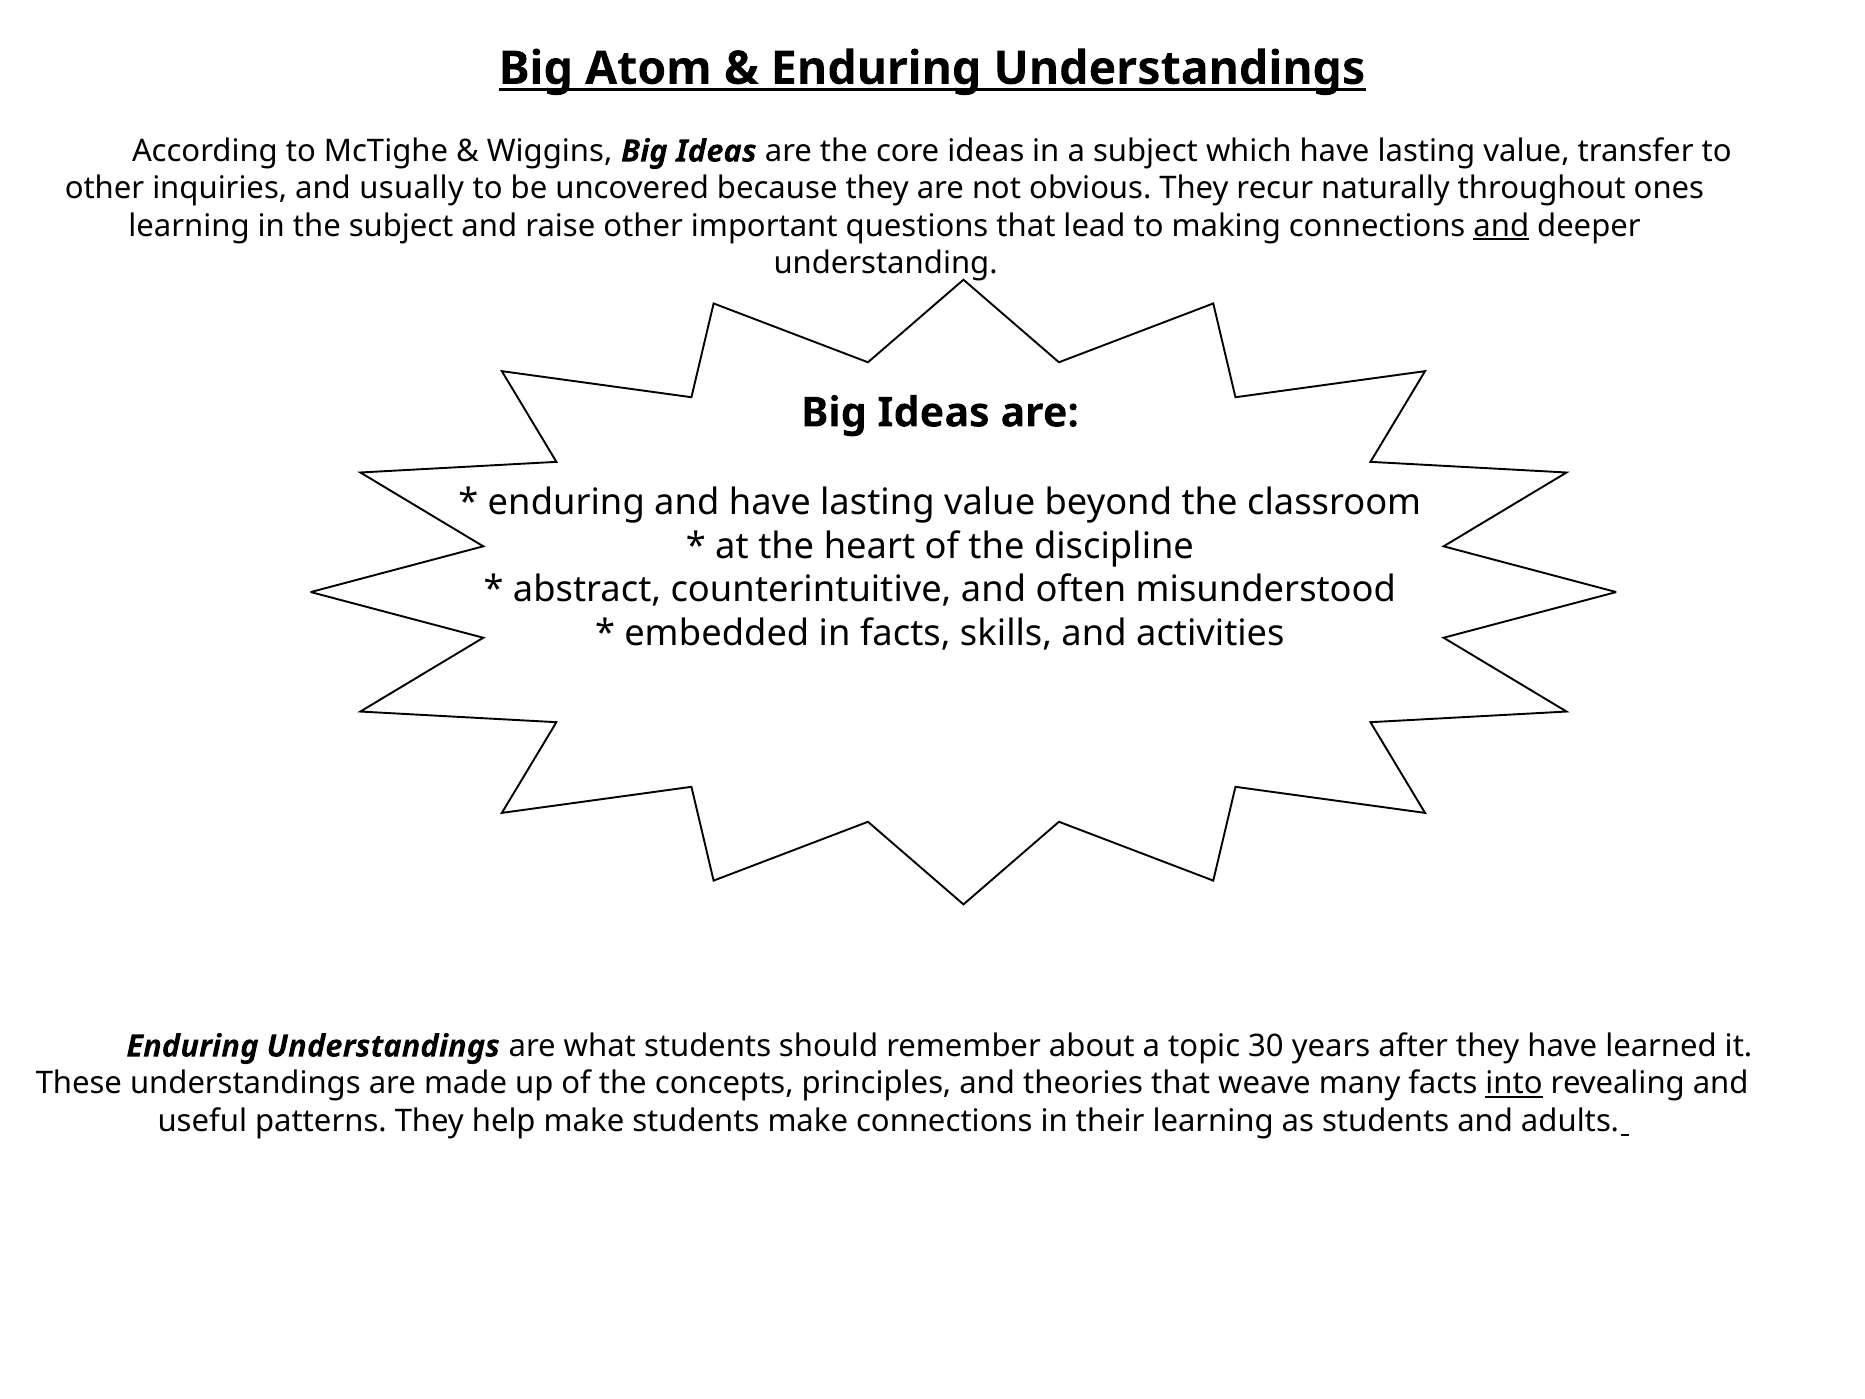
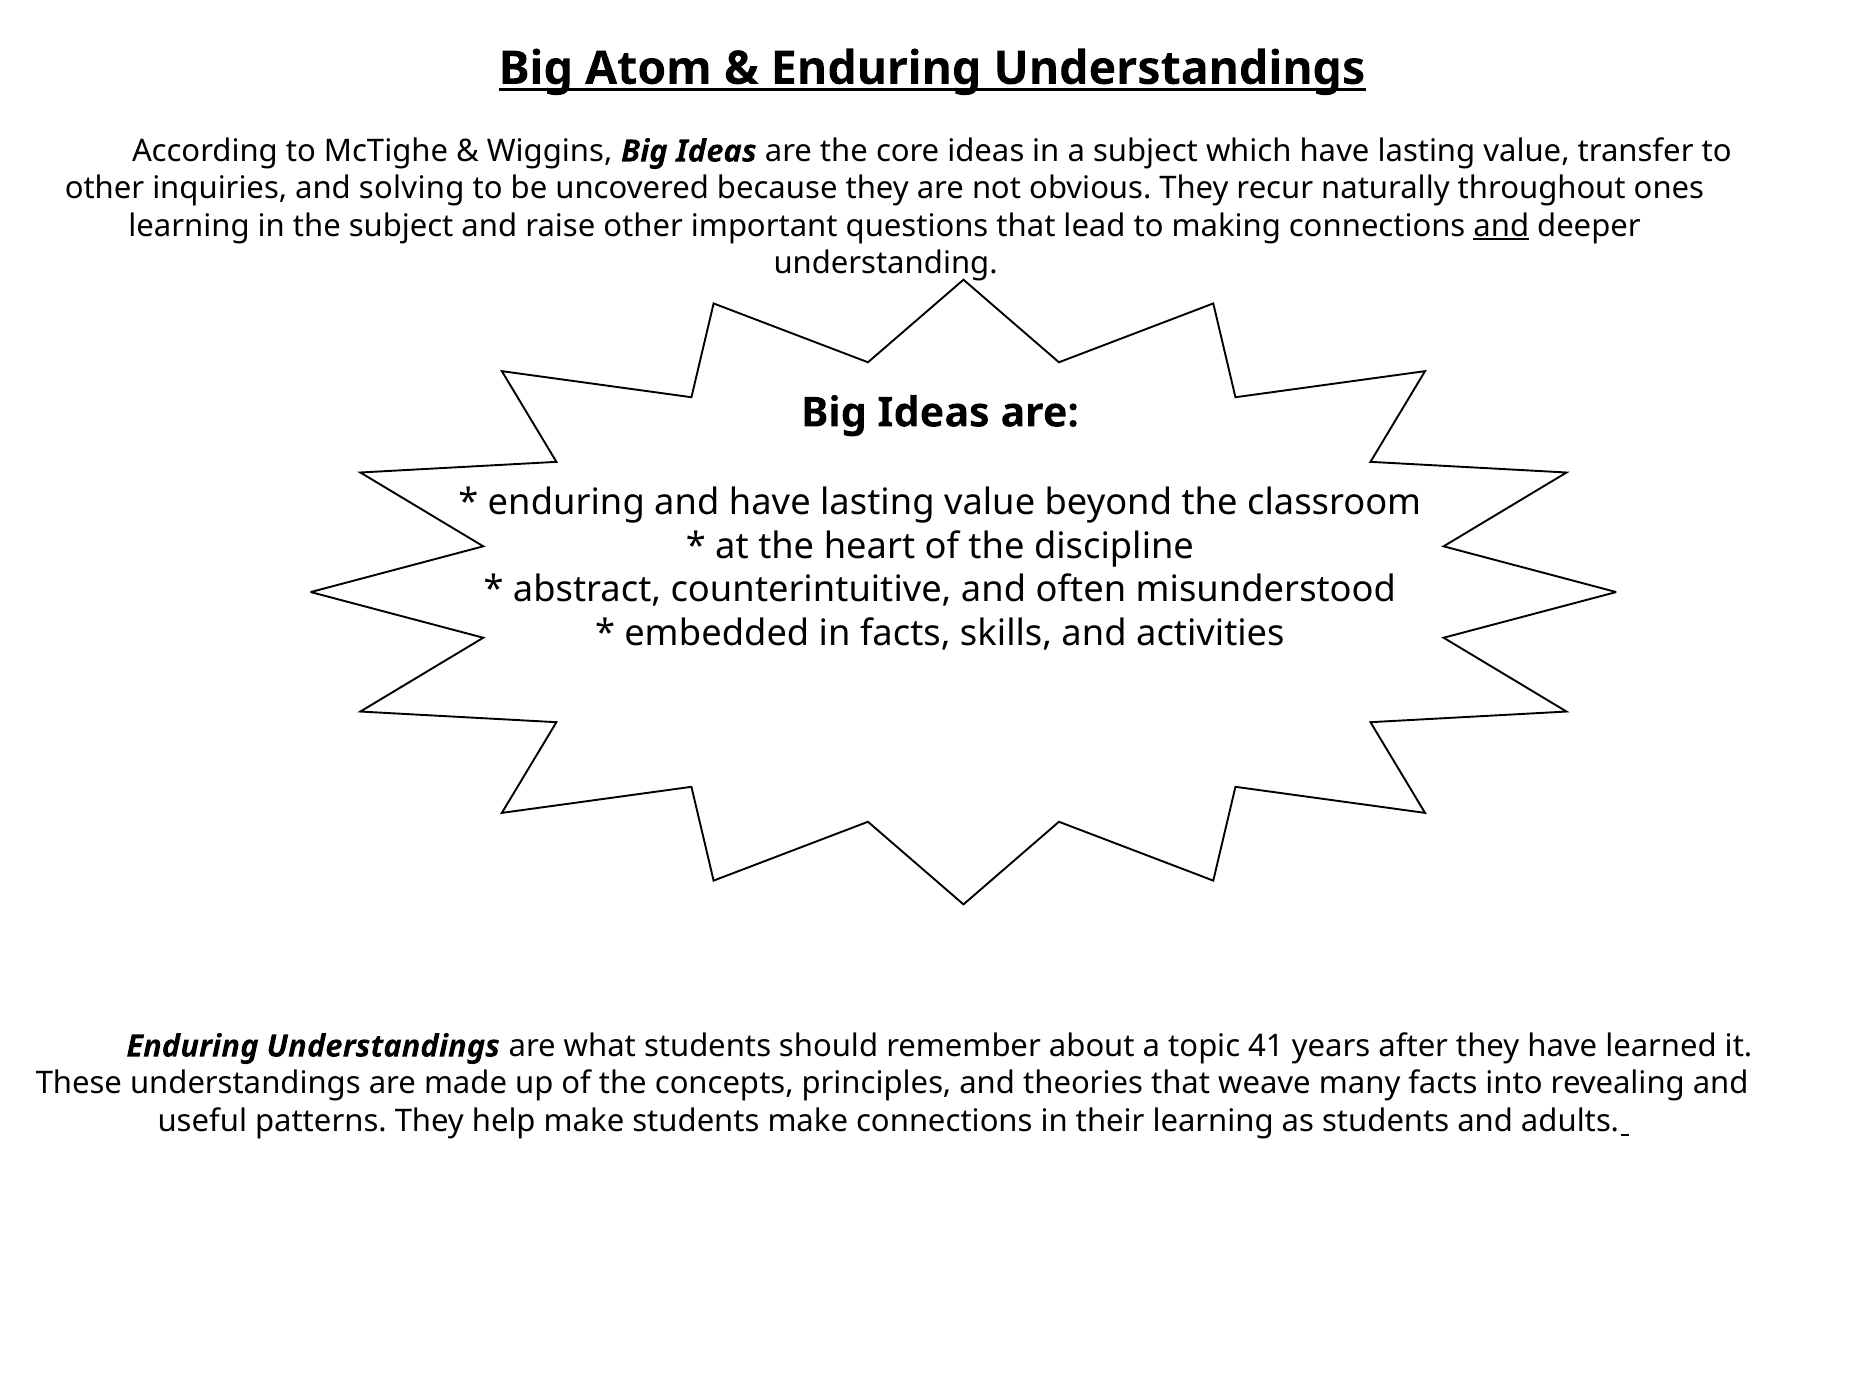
usually: usually -> solving (412, 189)
30: 30 -> 41 (1266, 1046)
into underline: present -> none (1514, 1083)
